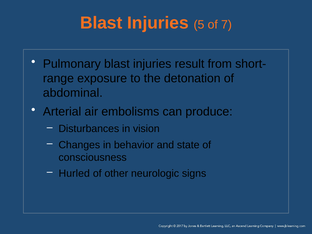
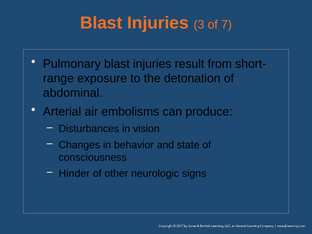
5: 5 -> 3 (199, 25)
Hurled: Hurled -> Hinder (74, 173)
